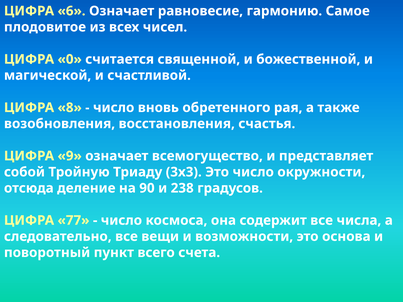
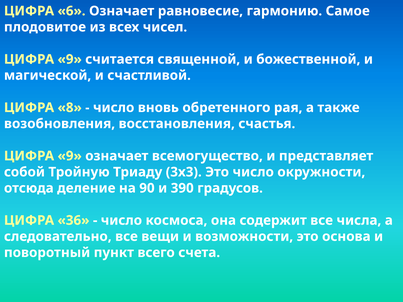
0: 0 -> 9 (70, 59)
238: 238 -> 390 (182, 188)
77: 77 -> 36 (74, 221)
